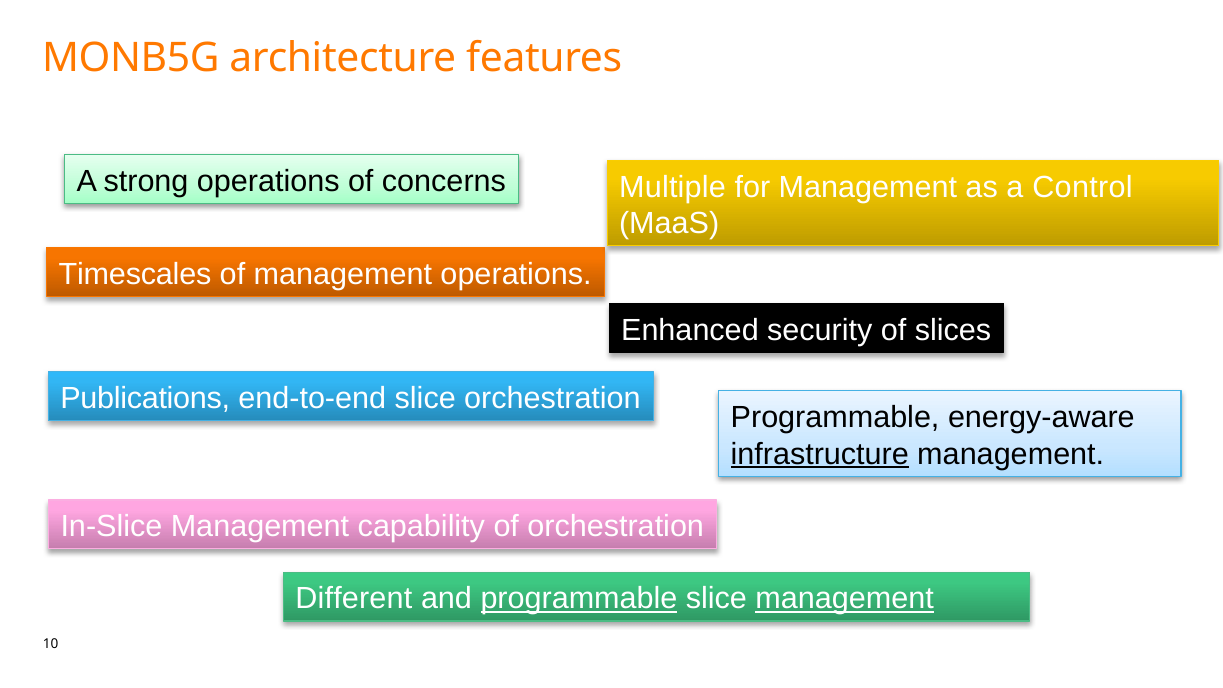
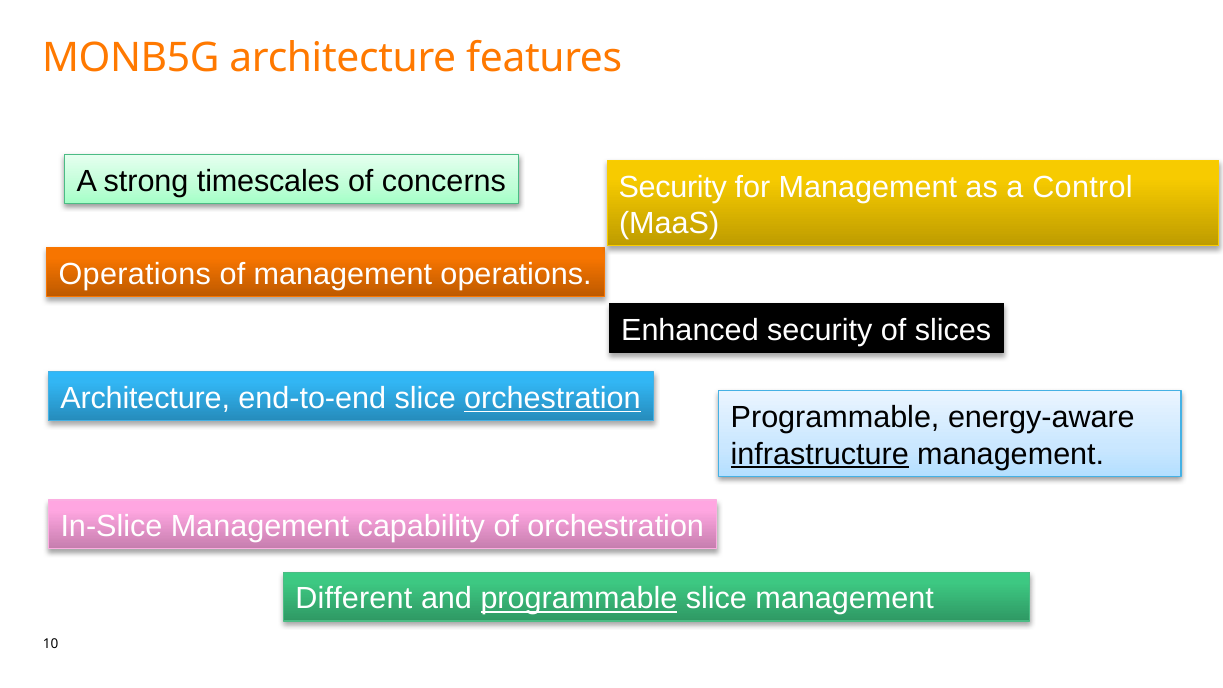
strong operations: operations -> timescales (268, 181)
Multiple: Multiple -> Security (673, 187)
Timescales: Timescales -> Operations (135, 274)
Publications: Publications -> Architecture (145, 398)
orchestration underline: none -> present (552, 398)
management underline: present -> none (845, 599)
